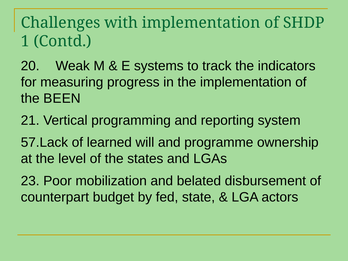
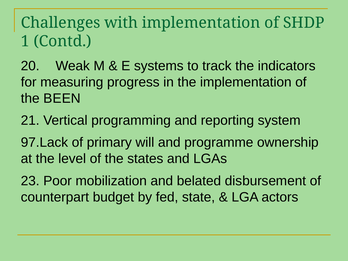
57.Lack: 57.Lack -> 97.Lack (45, 143)
learned: learned -> primary (109, 143)
